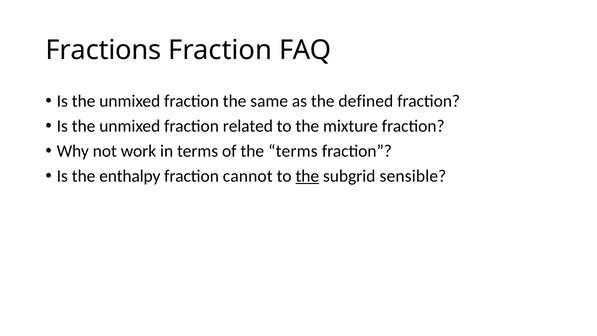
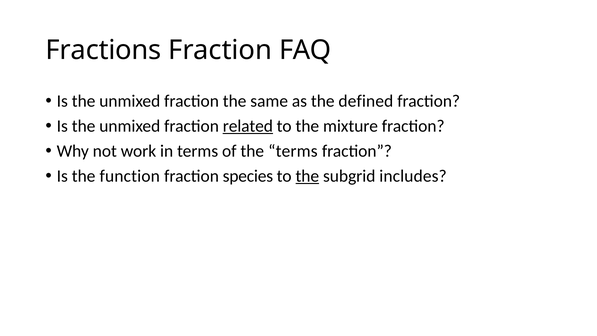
related underline: none -> present (248, 126)
enthalpy: enthalpy -> function (130, 176)
cannot: cannot -> species (248, 176)
sensible: sensible -> includes (413, 176)
